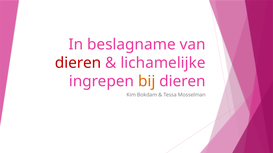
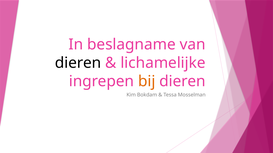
dieren colour: red -> black (78, 63)
